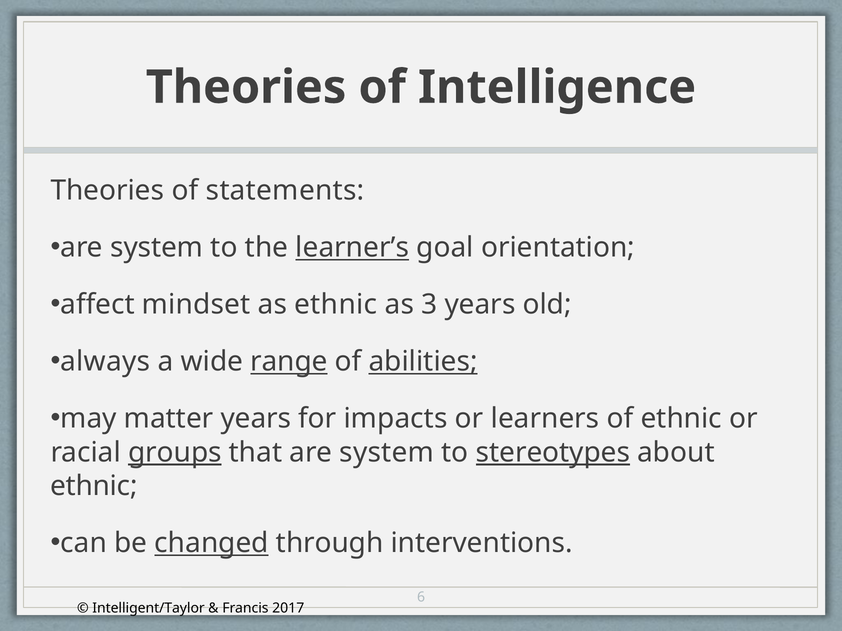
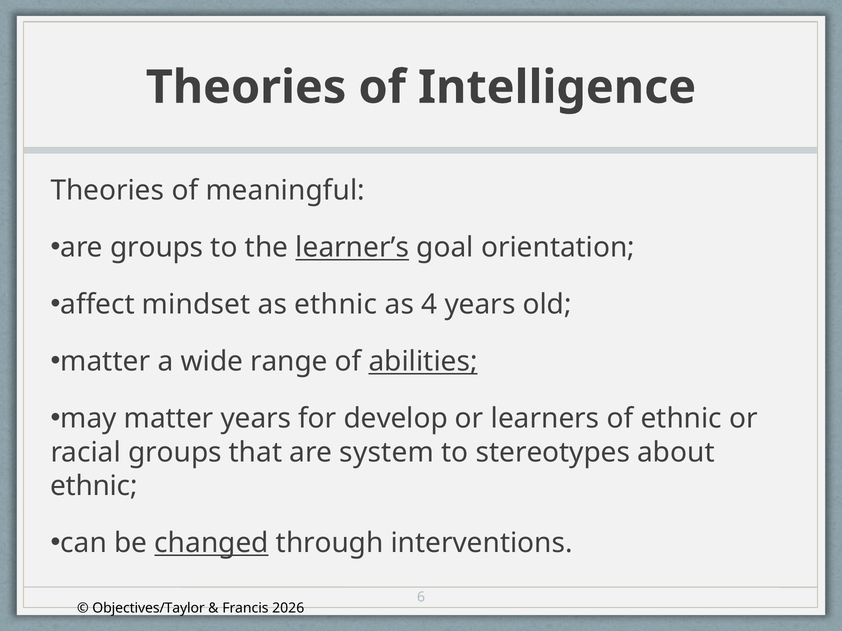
statements: statements -> meaningful (285, 191)
system: system -> groups (157, 248)
3: 3 -> 4 (429, 305)
always: always -> matter (105, 362)
range underline: present -> none (289, 362)
impacts: impacts -> develop (396, 419)
groups underline: present -> none (175, 453)
stereotypes underline: present -> none (553, 453)
Intelligent/Taylor: Intelligent/Taylor -> Objectives/Taylor (149, 609)
2017: 2017 -> 2026 (288, 609)
